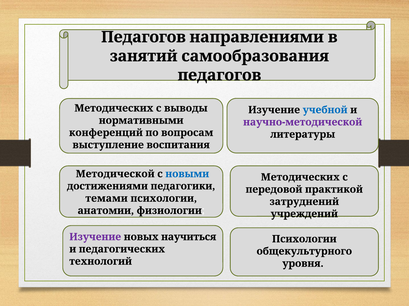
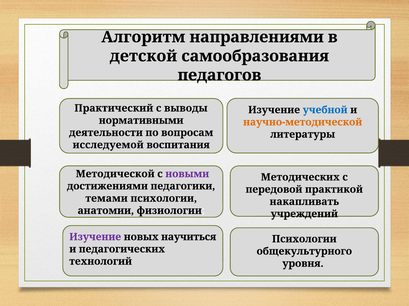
Педагогов: Педагогов -> Алгоритм (143, 37)
занятий: занятий -> детской (143, 56)
Методических: Методических -> Практический (114, 108)
научно-методической colour: purple -> orange (303, 122)
конференций: конференций -> деятельности (106, 133)
выступление: выступление -> исследуемой (108, 145)
новыми colour: blue -> purple (187, 174)
затруднений: затруднений -> накапливать (304, 202)
